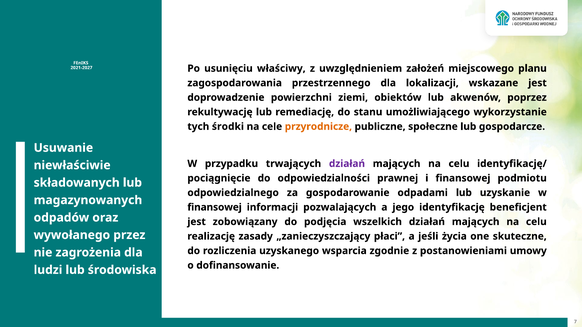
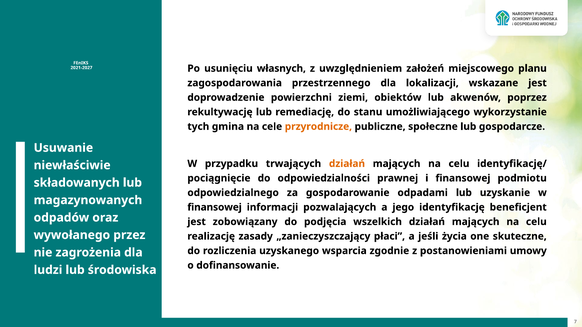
właściwy: właściwy -> własnych (281, 68)
środki: środki -> gmina (228, 127)
działań colour: purple -> orange (347, 164)
